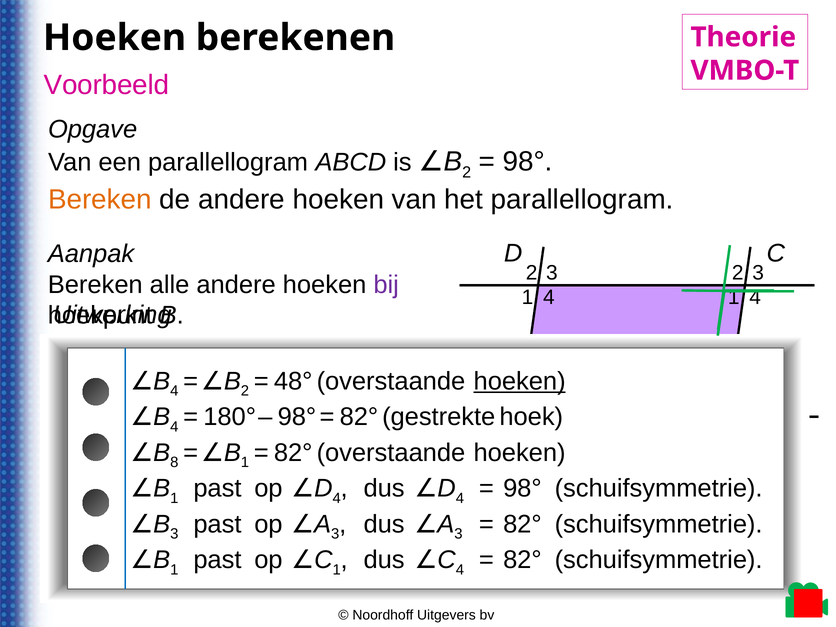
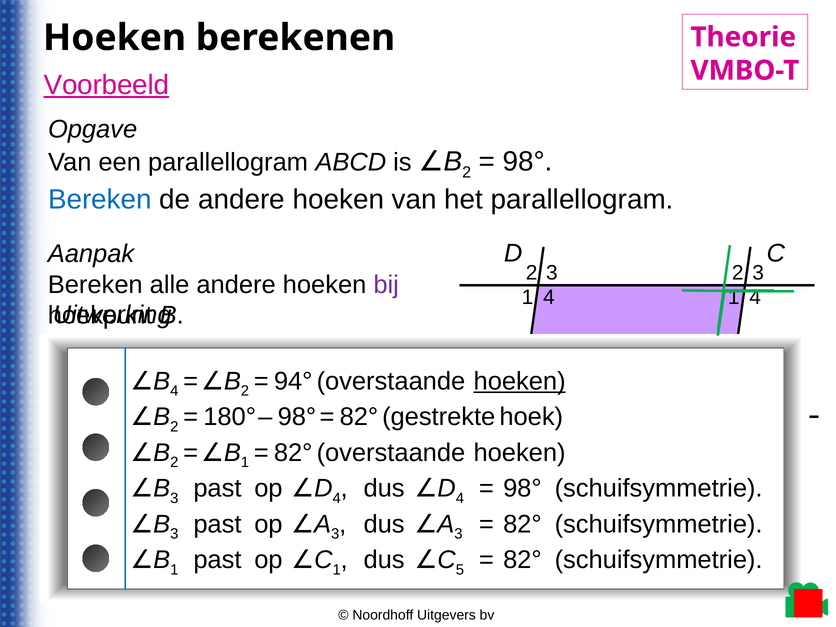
Voorbeeld underline: none -> present (107, 85)
Bereken colour: orange -> blue (100, 200)
48°: 48° -> 94° (293, 381)
4: 4 -> 2 (174, 427)
8: 8 -> 2 (174, 463)
1: 1 -> 3 (174, 498)
4: 4 -> 5 (460, 570)
